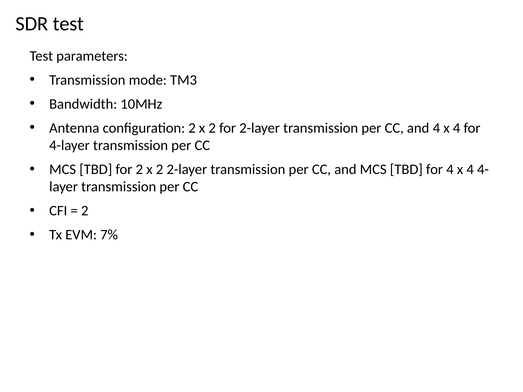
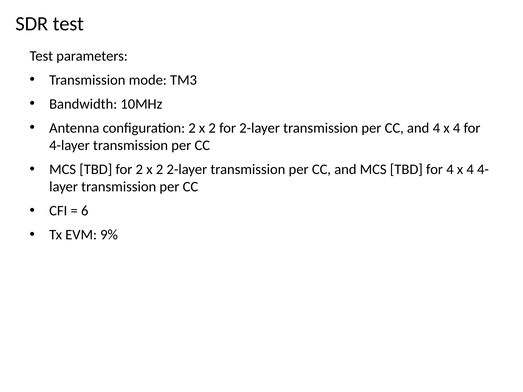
2: 2 -> 6 (85, 211)
7%: 7% -> 9% (109, 235)
